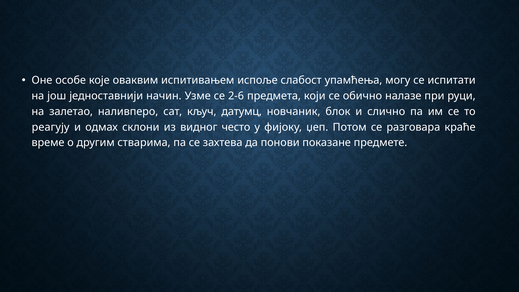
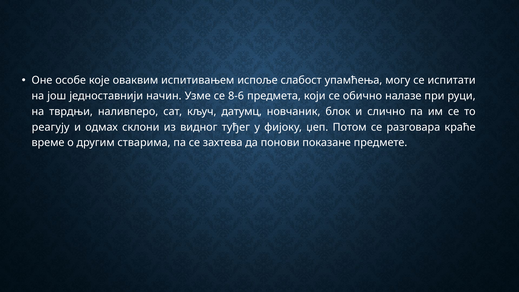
2-6: 2-6 -> 8-6 (236, 96)
залетао: залетао -> тврдњи (71, 112)
често: често -> туђег (236, 127)
